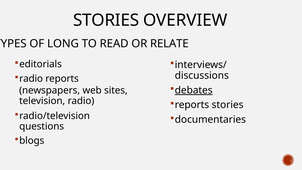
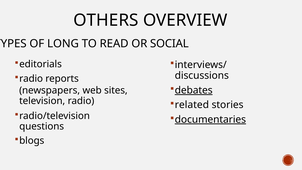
STORIES: STORIES -> OTHERS (106, 20)
RELATE: RELATE -> SOCIAL (169, 44)
reports: reports -> related (192, 105)
documentaries underline: none -> present (210, 119)
